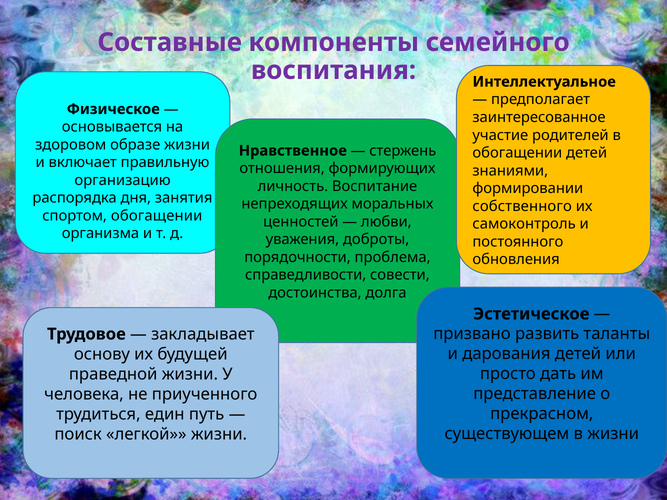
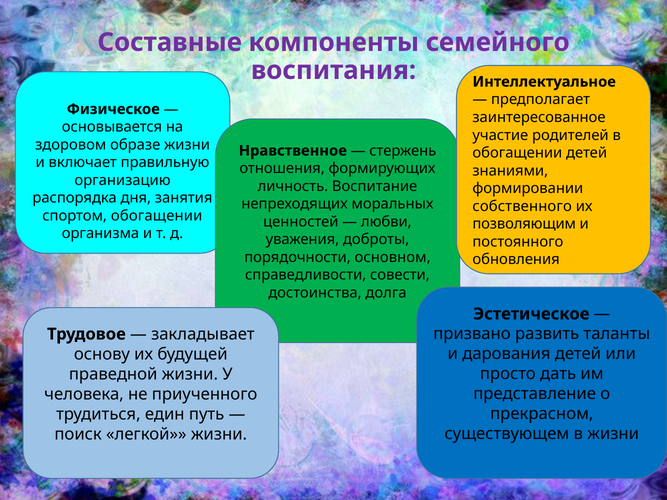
самоконтроль: самоконтроль -> позволяющим (524, 224)
проблема: проблема -> основном (393, 257)
